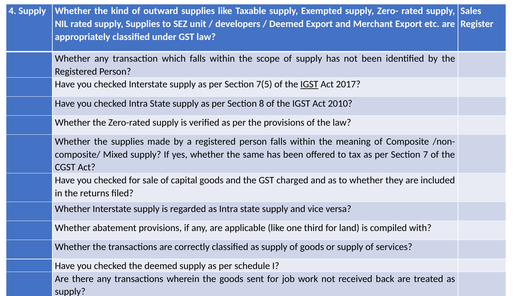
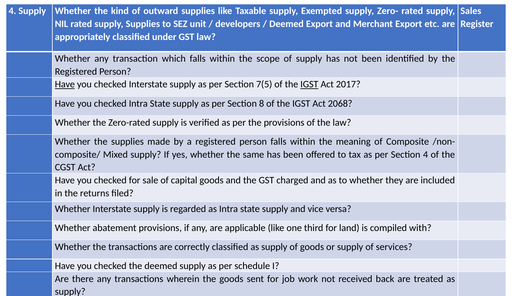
Have underline: none -> present (65, 84)
2010: 2010 -> 2068 (340, 103)
Section 7: 7 -> 4 (426, 154)
